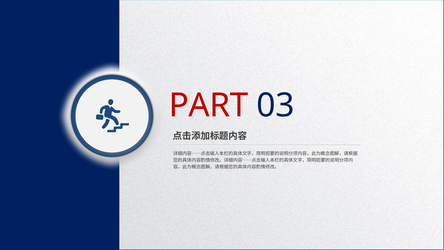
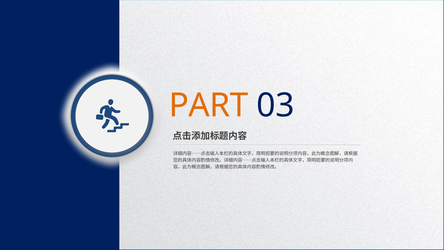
PART colour: red -> orange (209, 106)
